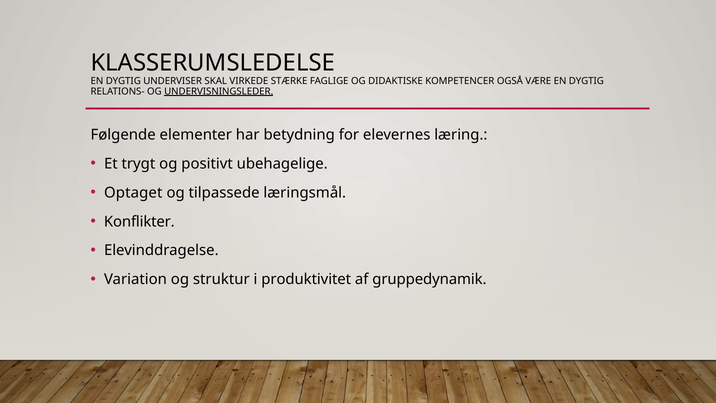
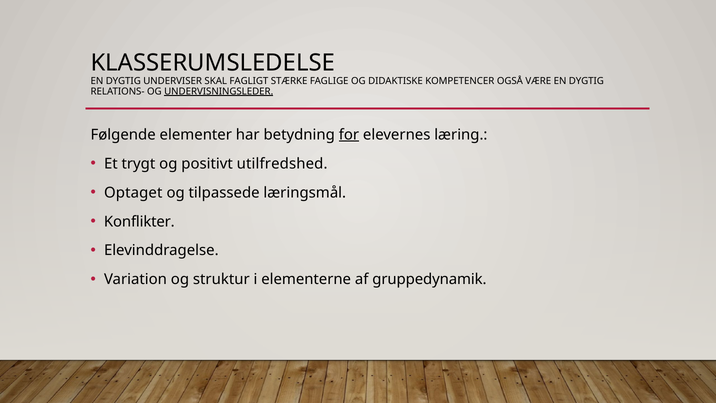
VIRKEDE: VIRKEDE -> FAGLIGT (249, 81)
for underline: none -> present (349, 135)
ubehagelige: ubehagelige -> utilfredshed (282, 164)
produktivitet: produktivitet -> elementerne (306, 279)
